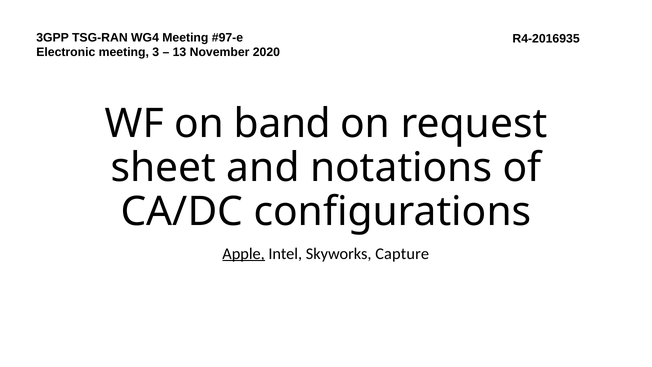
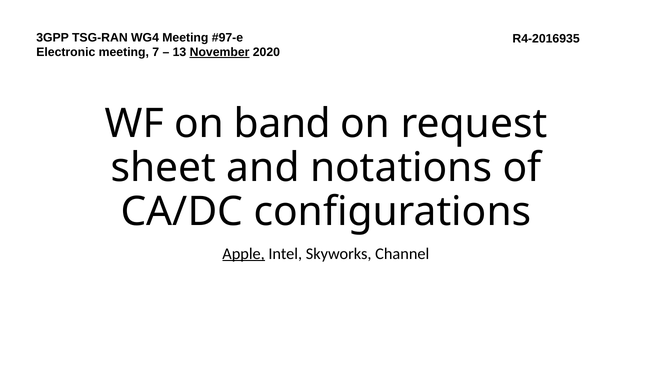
3: 3 -> 7 (156, 52)
November underline: none -> present (220, 52)
Capture: Capture -> Channel (402, 254)
